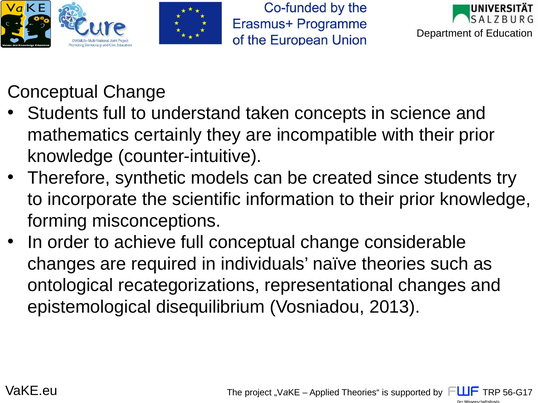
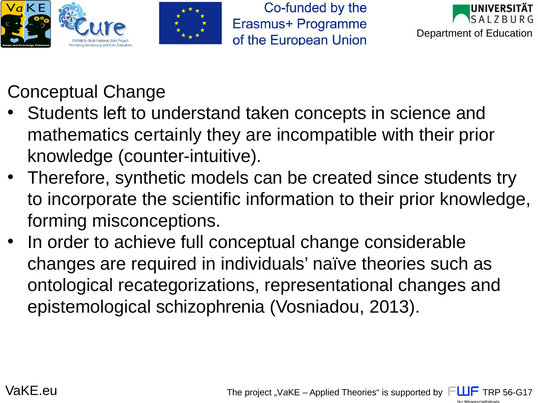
Students full: full -> left (115, 113)
disequilibrium: disequilibrium -> schizophrenia (211, 307)
